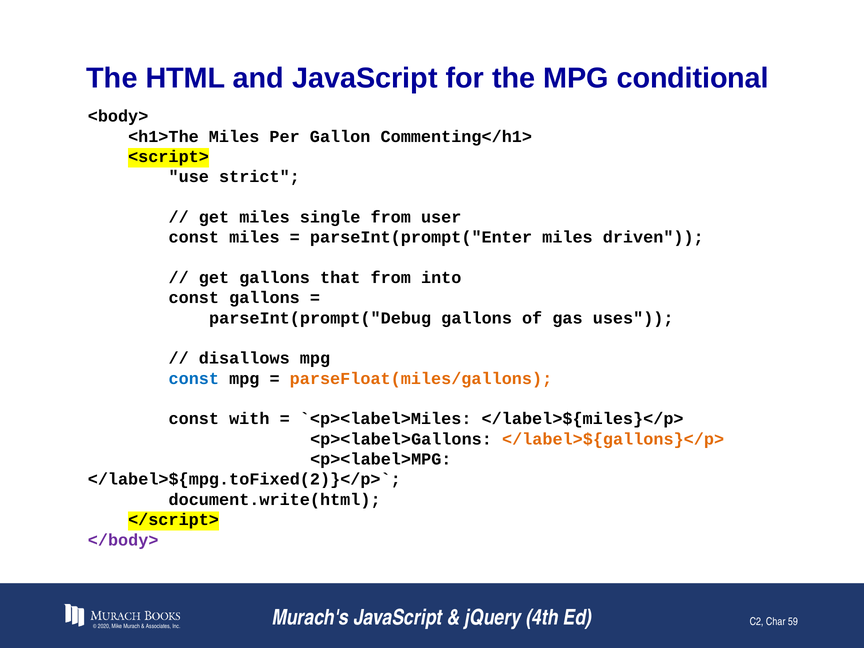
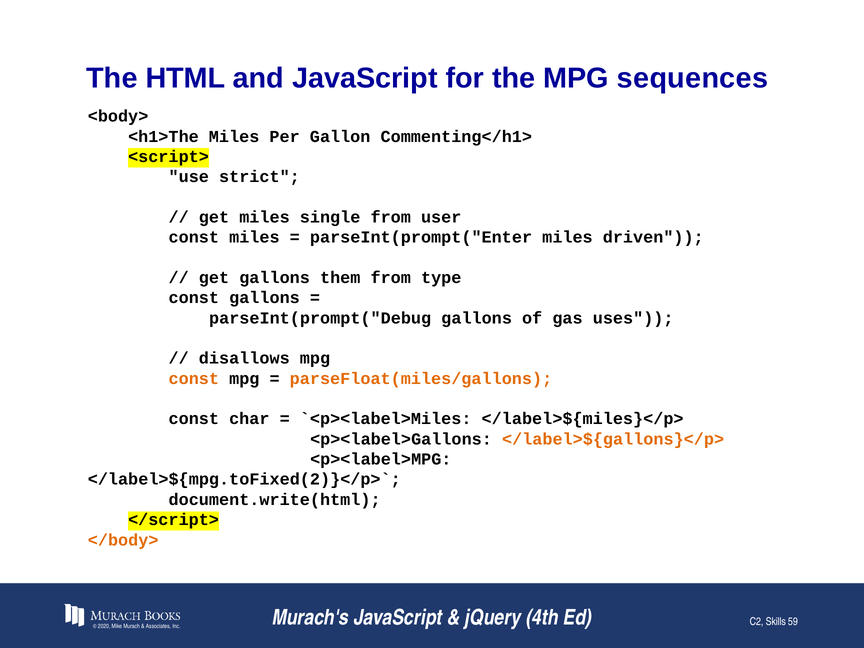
conditional: conditional -> sequences (693, 78)
that: that -> them (340, 278)
into: into -> type (441, 278)
const colour: blue -> orange (194, 379)
with: with -> char (249, 419)
</body> colour: purple -> orange (123, 540)
Char: Char -> Skills (776, 622)
